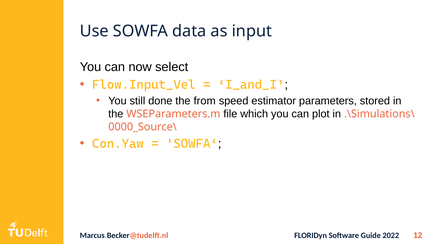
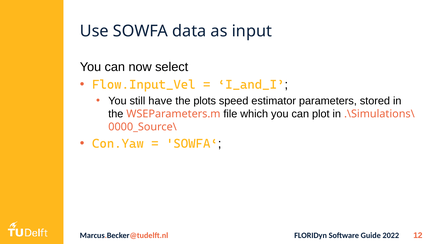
done: done -> have (160, 101)
from: from -> plots (205, 101)
